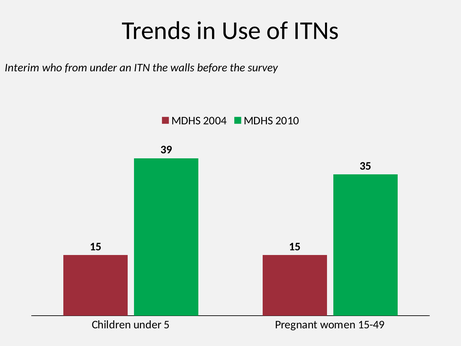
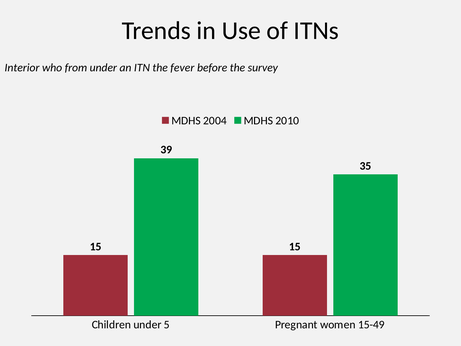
Interim: Interim -> Interior (22, 68)
walls: walls -> fever (182, 68)
